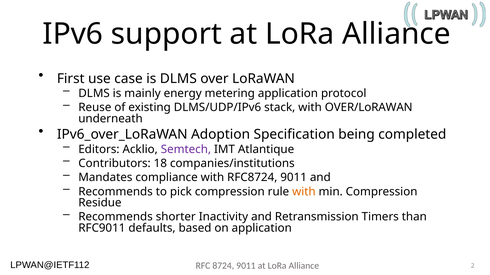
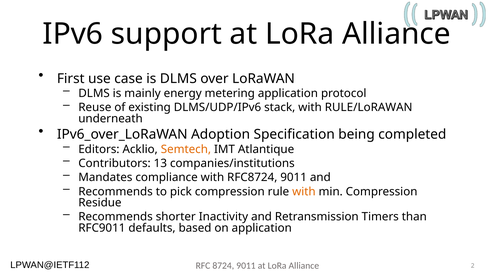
OVER/LoRAWAN: OVER/LoRAWAN -> RULE/LoRAWAN (369, 108)
Semtech colour: purple -> orange (186, 150)
18: 18 -> 13 (160, 164)
